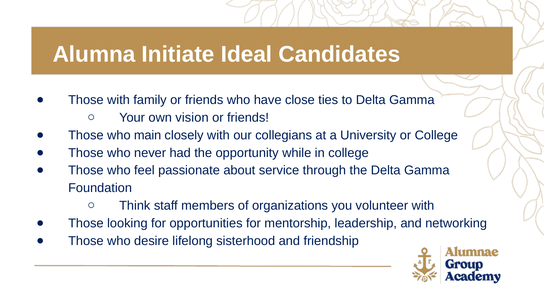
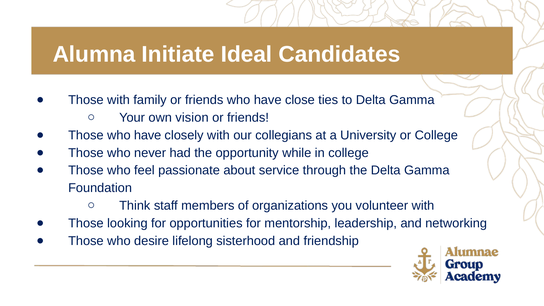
Those who main: main -> have (148, 135)
